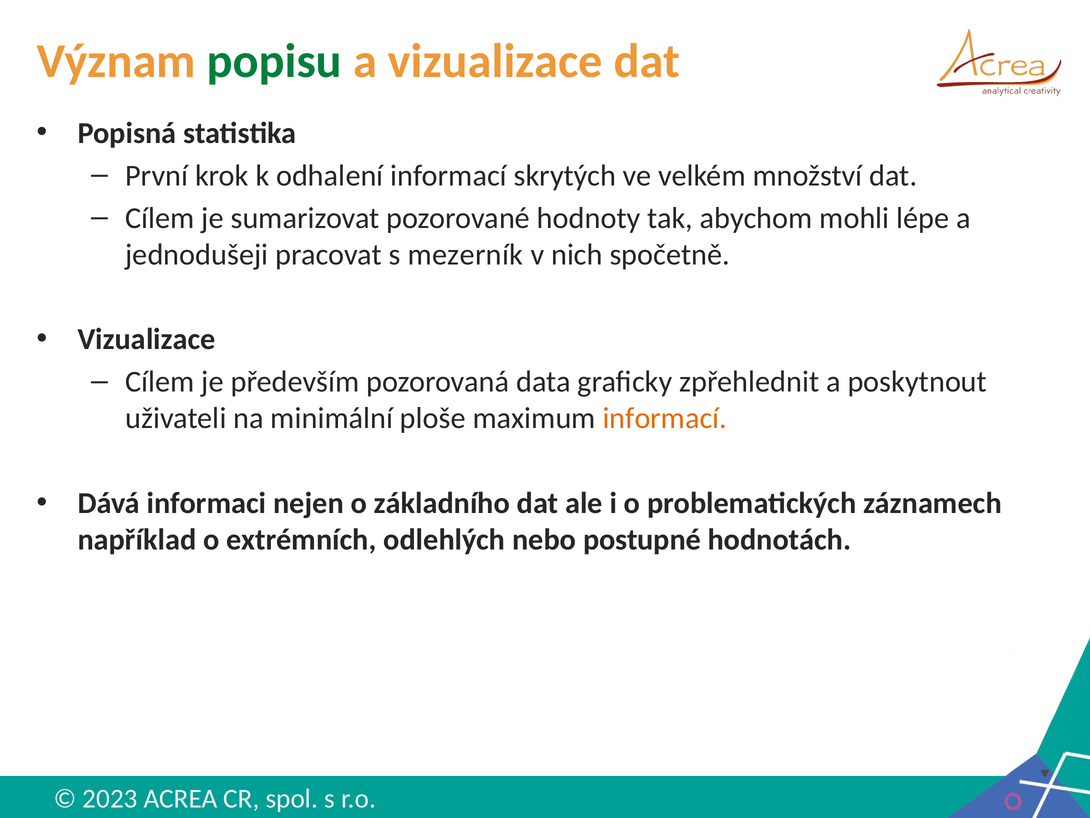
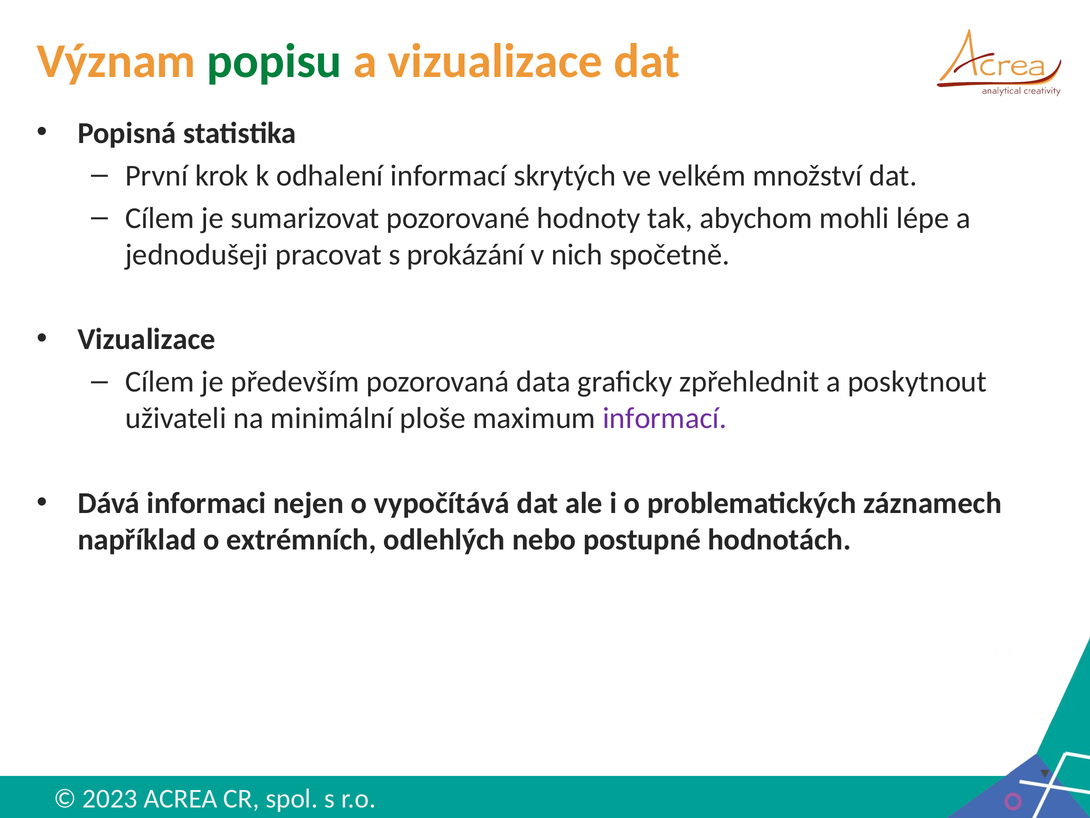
mezerník: mezerník -> prokázání (466, 254)
informací colour: orange -> purple (665, 418)
základního: základního -> vypočítává (442, 503)
